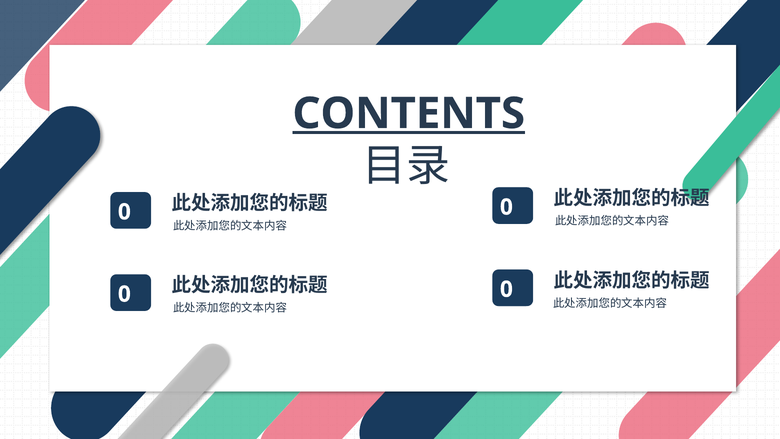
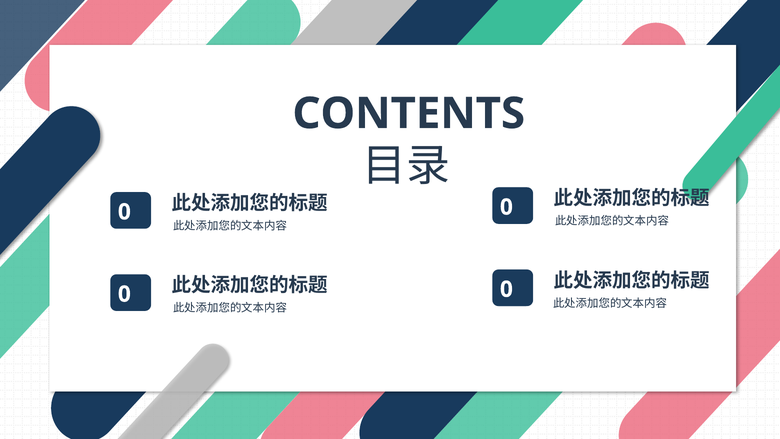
CONTENTS underline: present -> none (409, 114)
